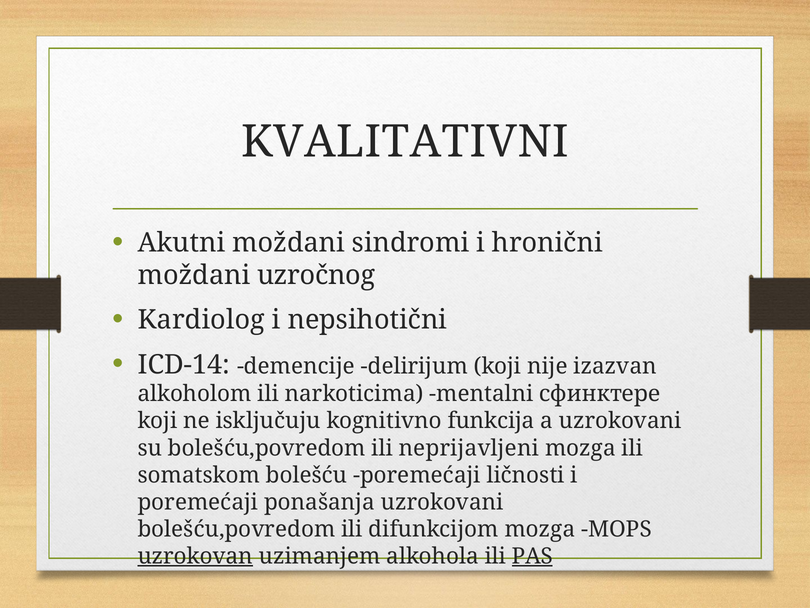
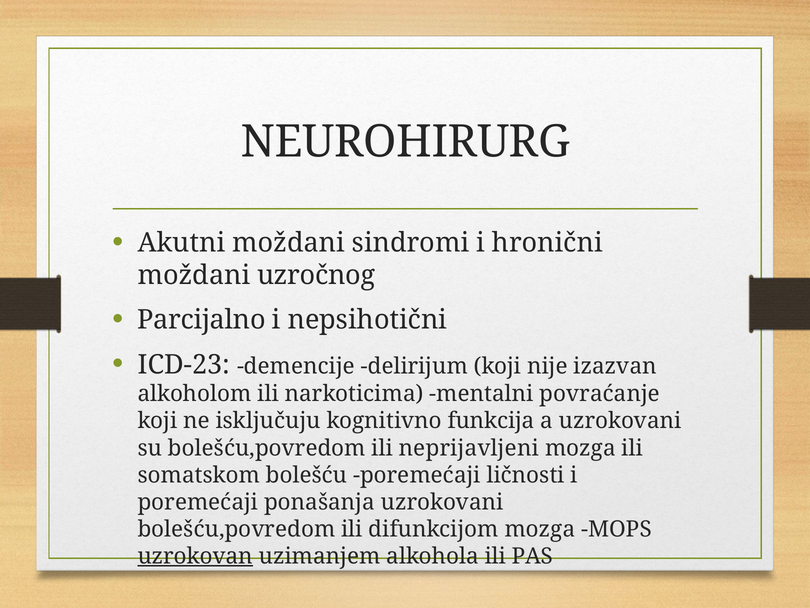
KVALITATIVNI: KVALITATIVNI -> NEUROHIRURG (406, 142)
Kardiolog: Kardiolog -> Parcijalno (201, 320)
ICD-14: ICD-14 -> ICD-23 (184, 364)
сфинктере: сфинктере -> povraćanje (600, 394)
PAS underline: present -> none (532, 556)
